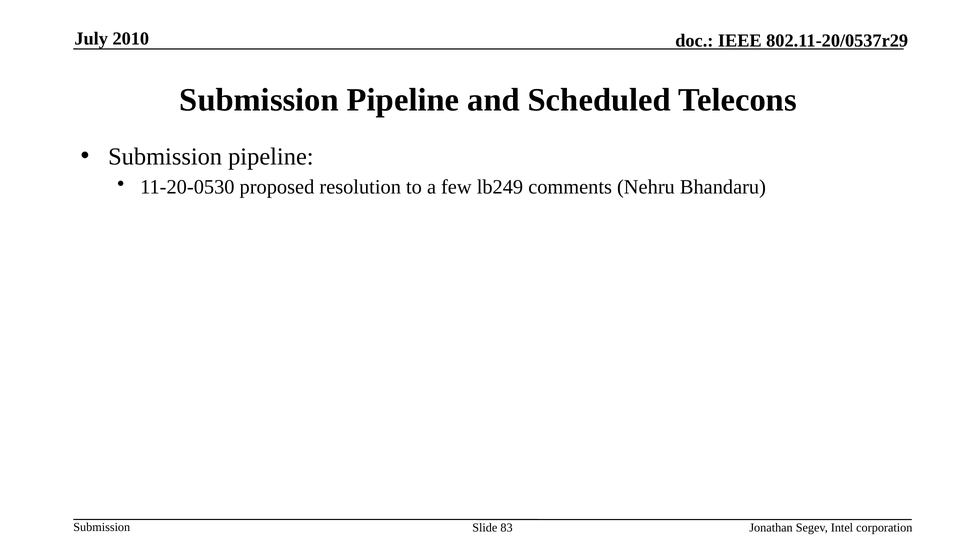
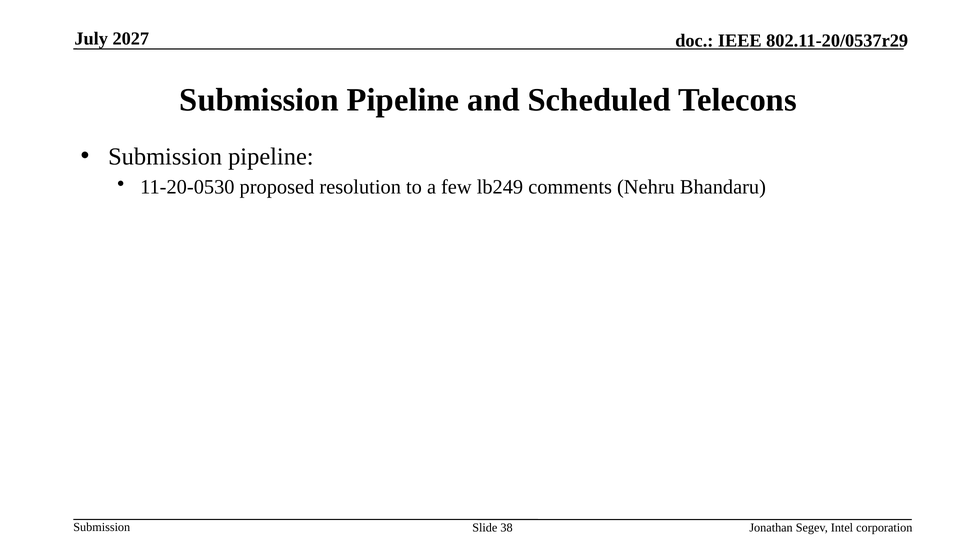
2010: 2010 -> 2027 (131, 39)
83: 83 -> 38 (507, 527)
